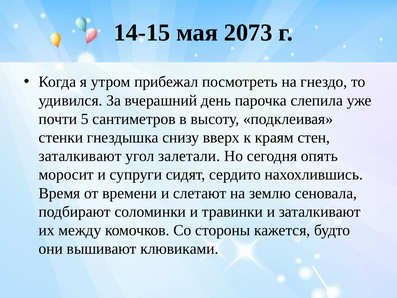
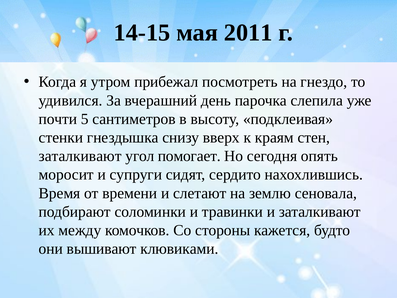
2073: 2073 -> 2011 (248, 32)
залетали: залетали -> помогает (189, 156)
